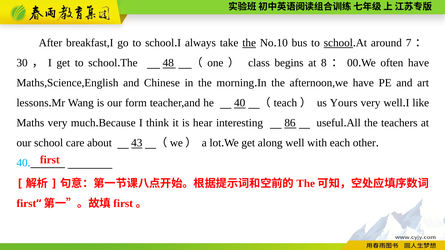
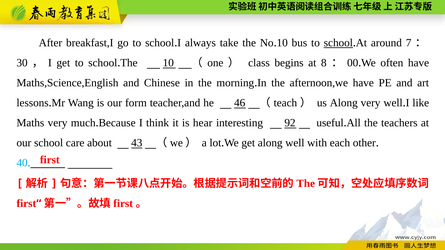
the underline: present -> none (249, 43)
The 48: 48 -> 10 (168, 63)
he 40: 40 -> 46 (240, 103)
us Yours: Yours -> Along (344, 103)
86: 86 -> 92 (290, 123)
